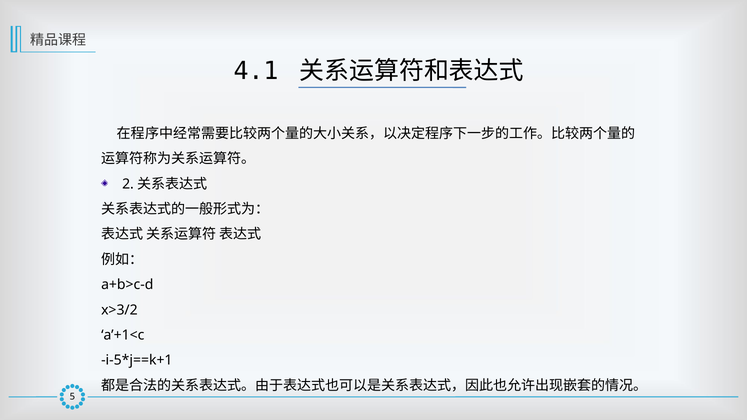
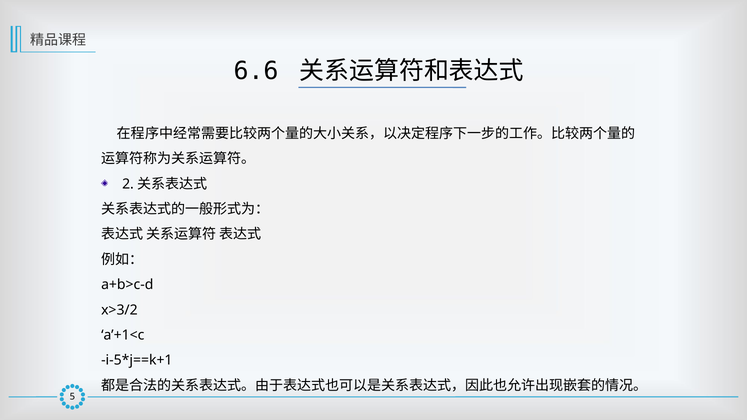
4.1: 4.1 -> 6.6 (256, 71)
